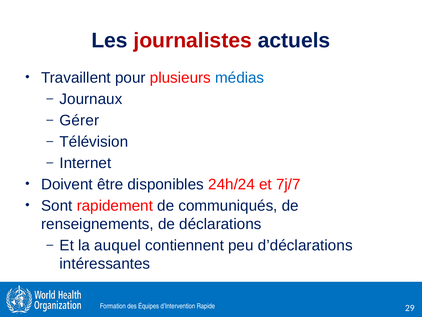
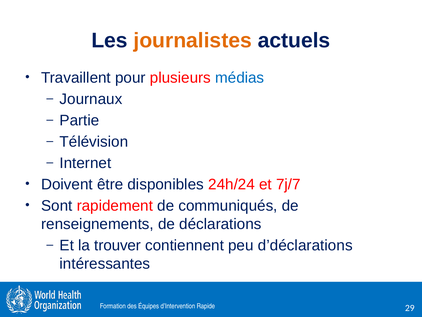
journalistes colour: red -> orange (193, 41)
Gérer: Gérer -> Partie (80, 120)
auquel: auquel -> trouver (118, 245)
